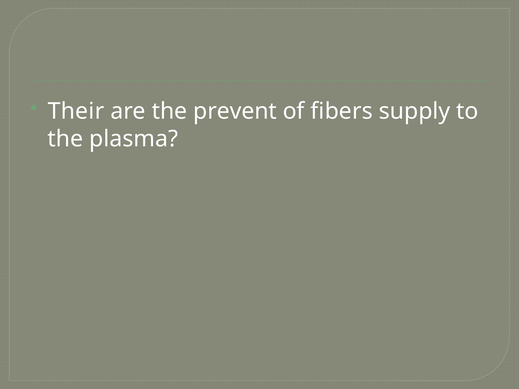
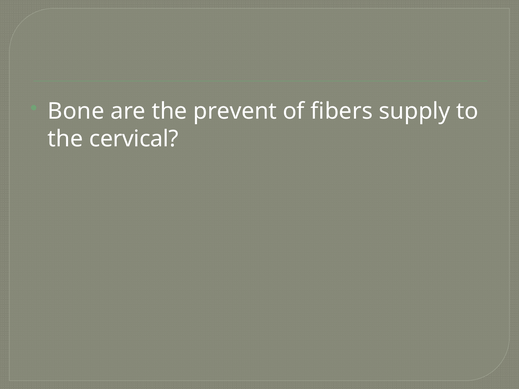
Their: Their -> Bone (76, 111)
plasma: plasma -> cervical (134, 139)
